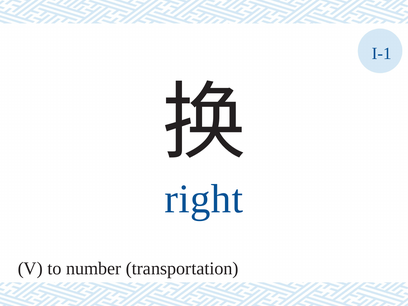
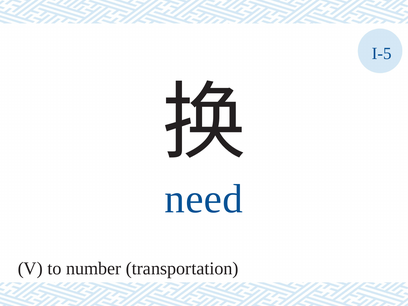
I-1: I-1 -> I-5 (382, 53)
right: right -> need (204, 199)
